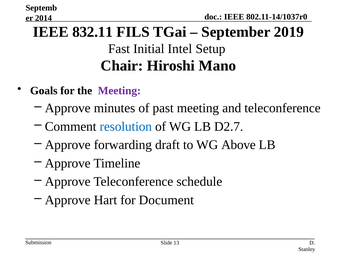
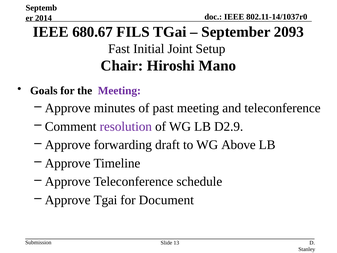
832.11: 832.11 -> 680.67 (93, 32)
2019: 2019 -> 2093 (289, 32)
Intel: Intel -> Joint (180, 49)
resolution colour: blue -> purple (126, 126)
D2.7: D2.7 -> D2.9 (229, 126)
Approve Hart: Hart -> Tgai (106, 200)
